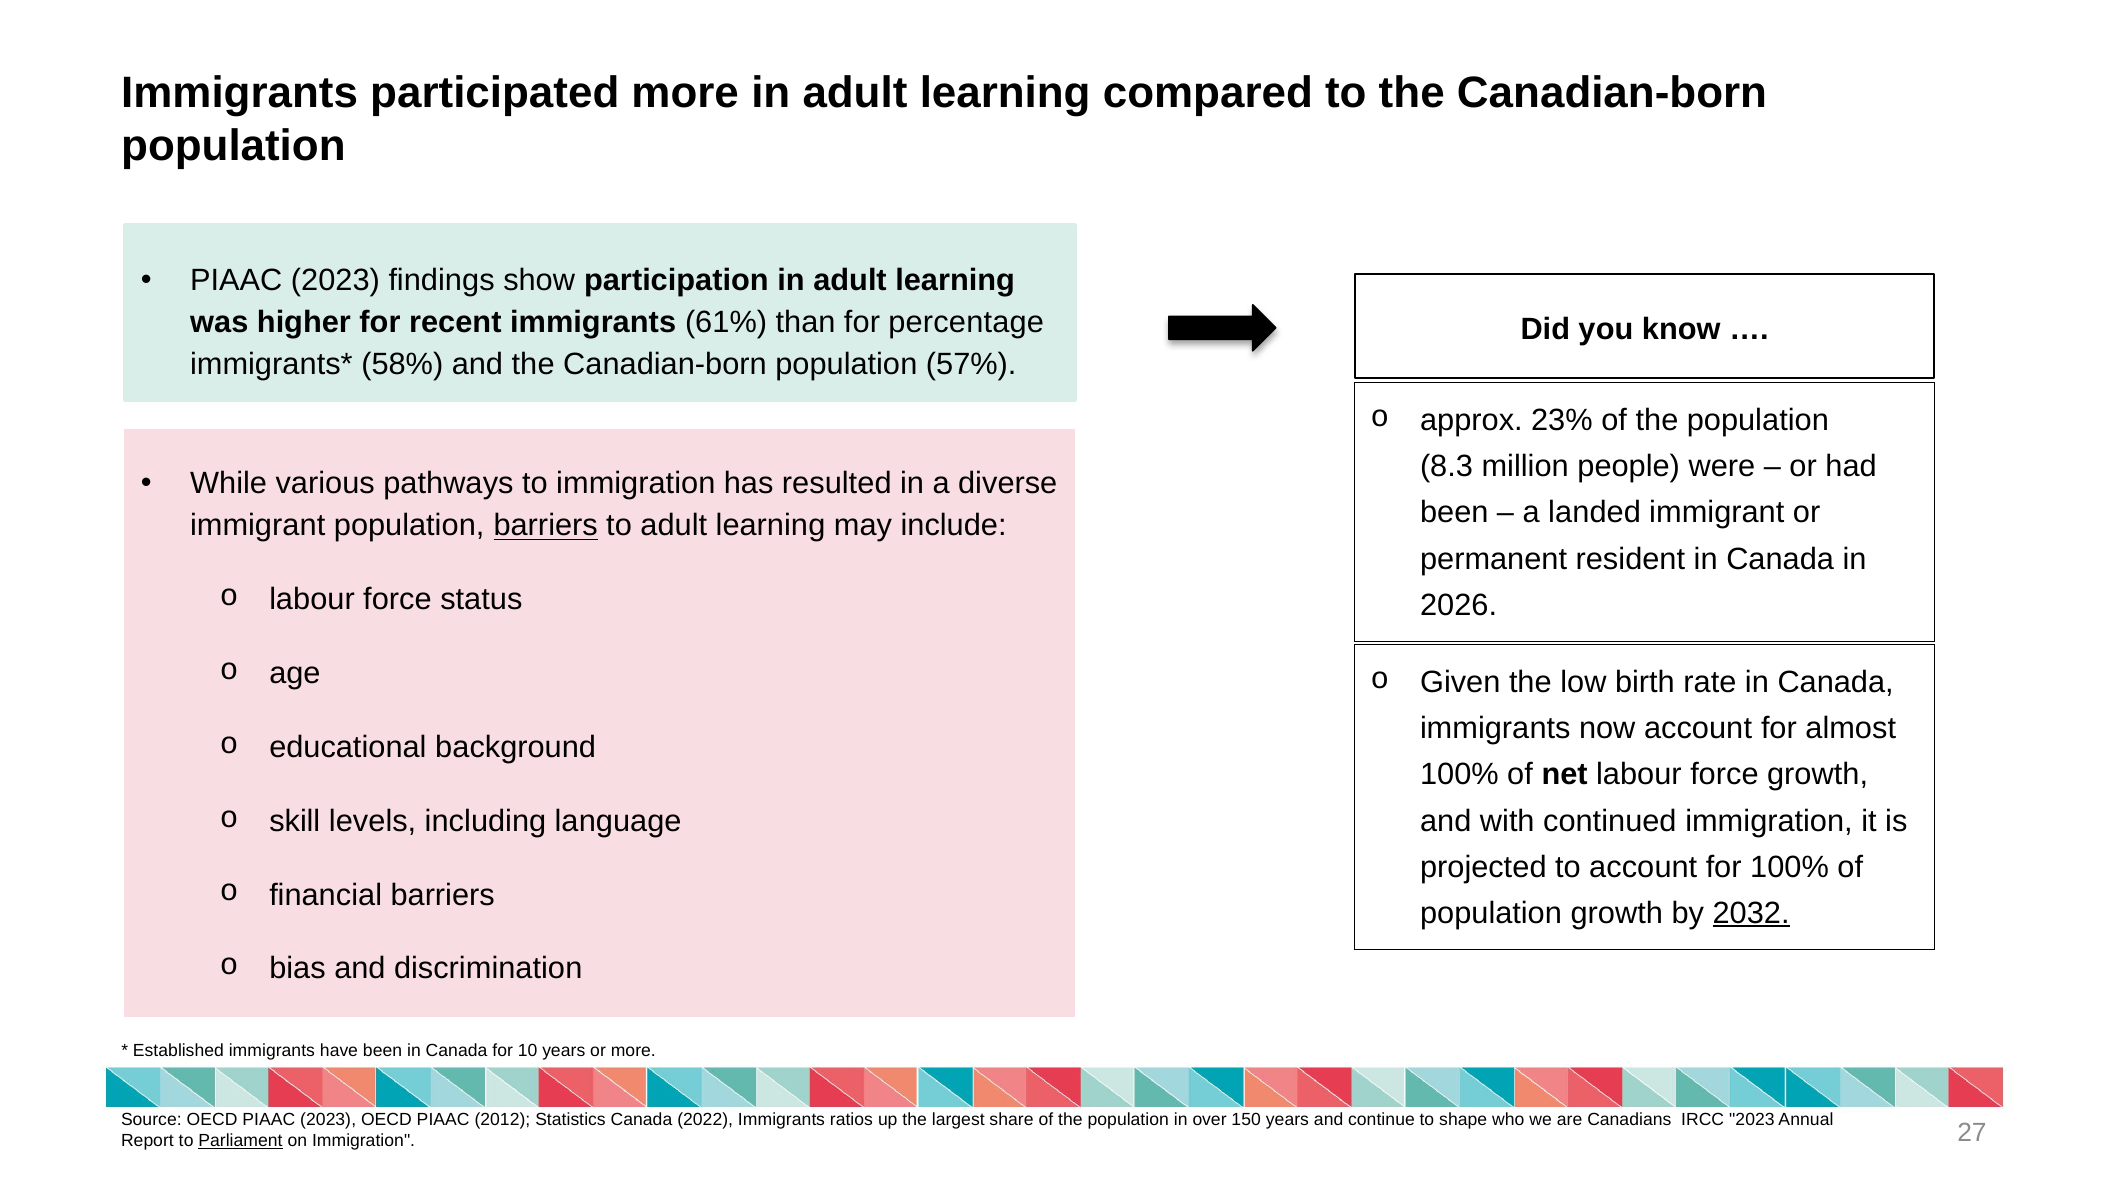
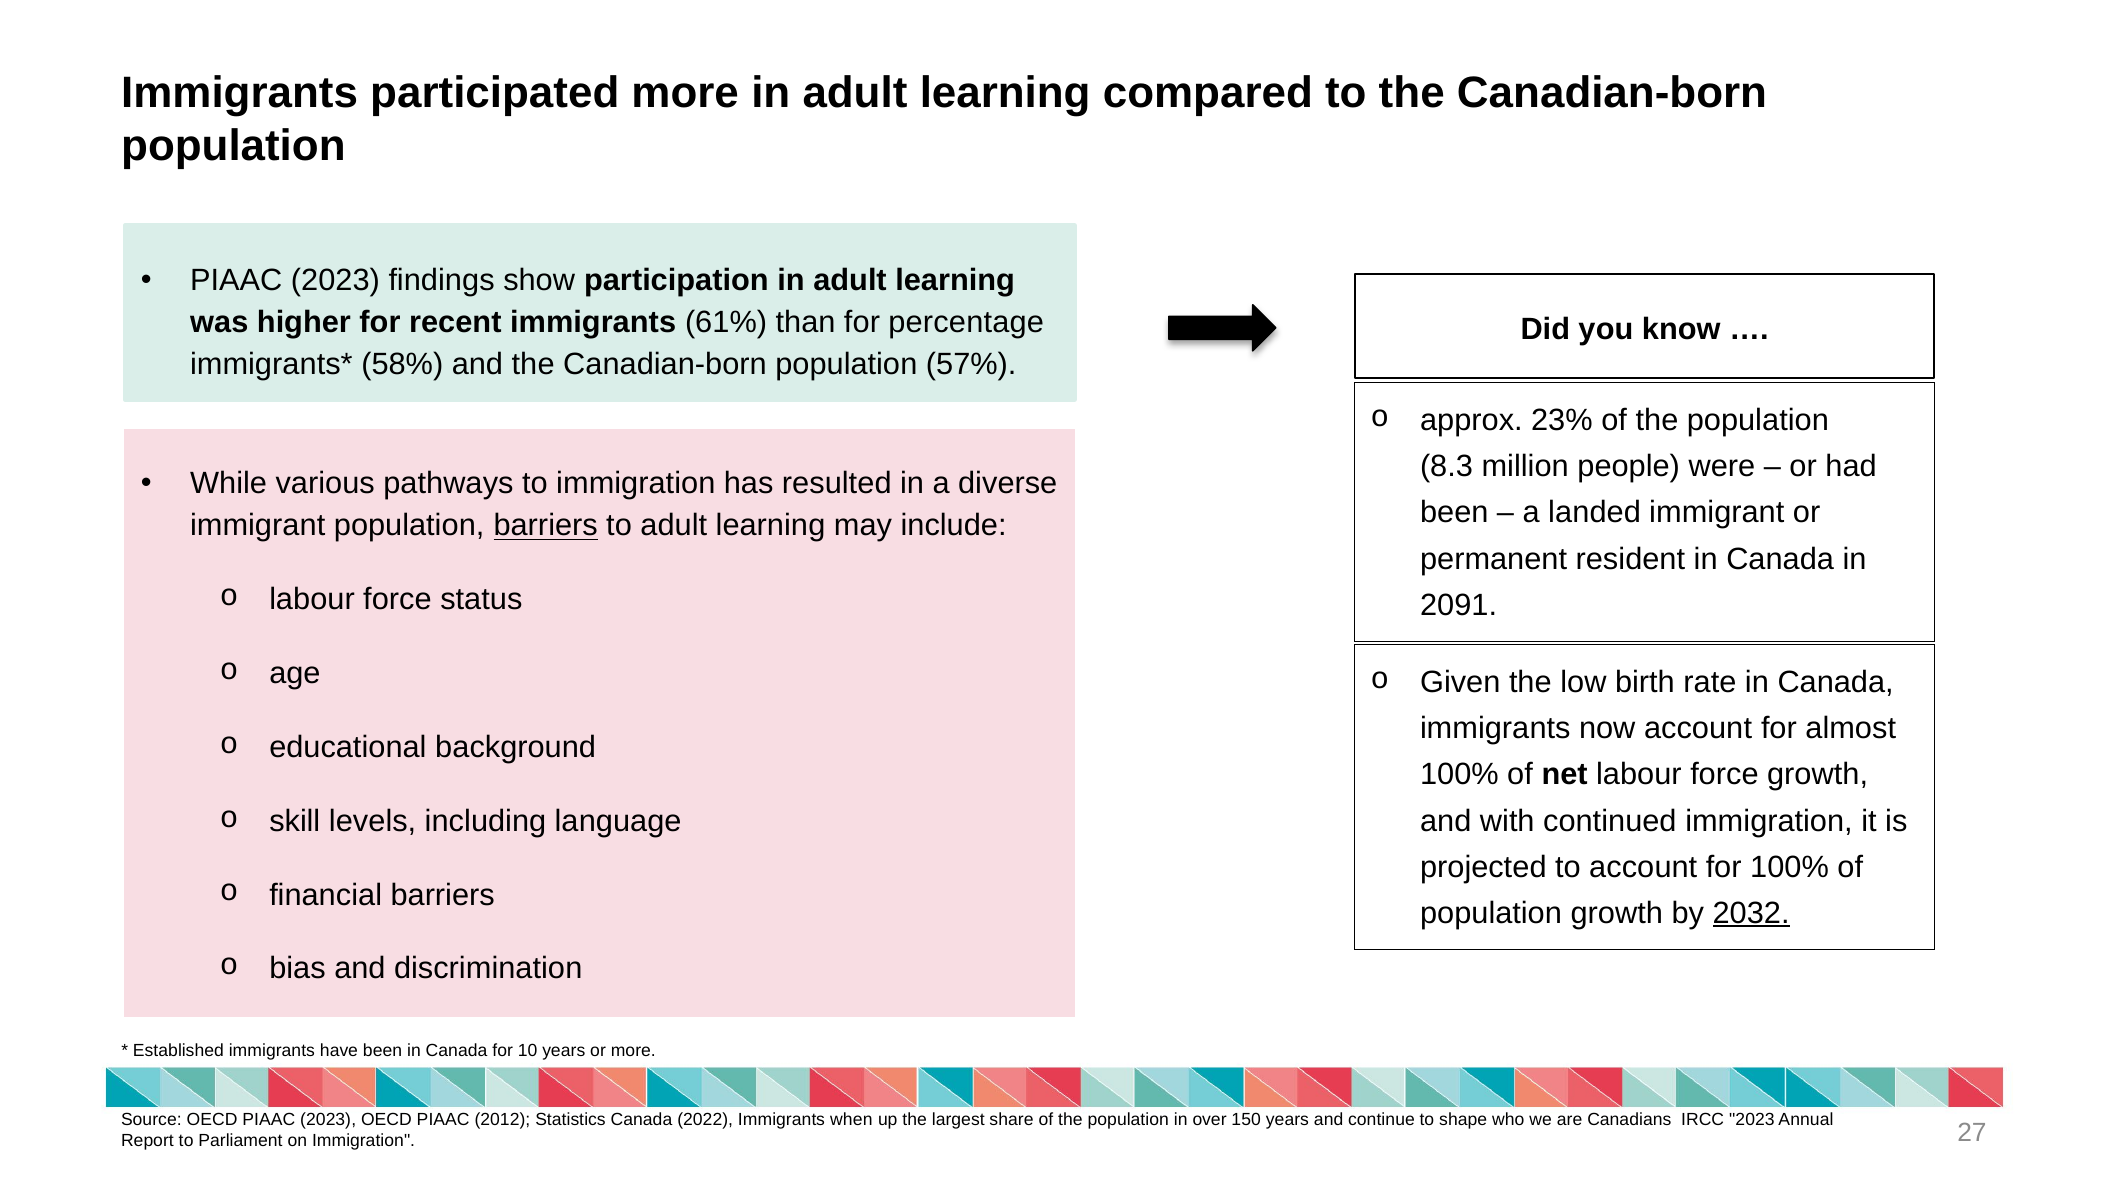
2026: 2026 -> 2091 (1459, 605)
ratios: ratios -> when (851, 1119)
Parliament underline: present -> none (240, 1140)
